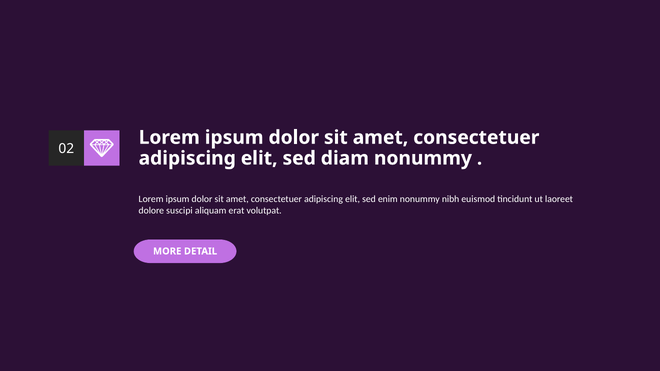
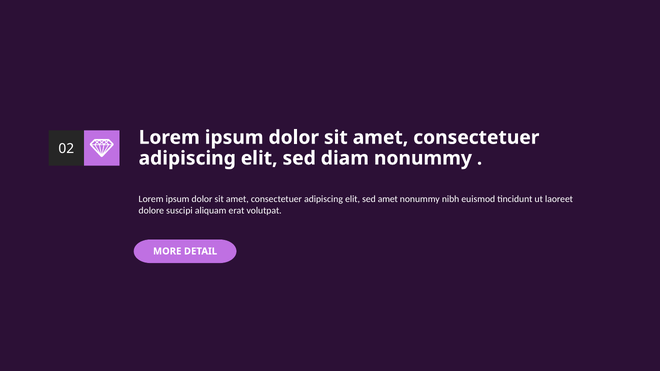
sed enim: enim -> amet (388, 199)
